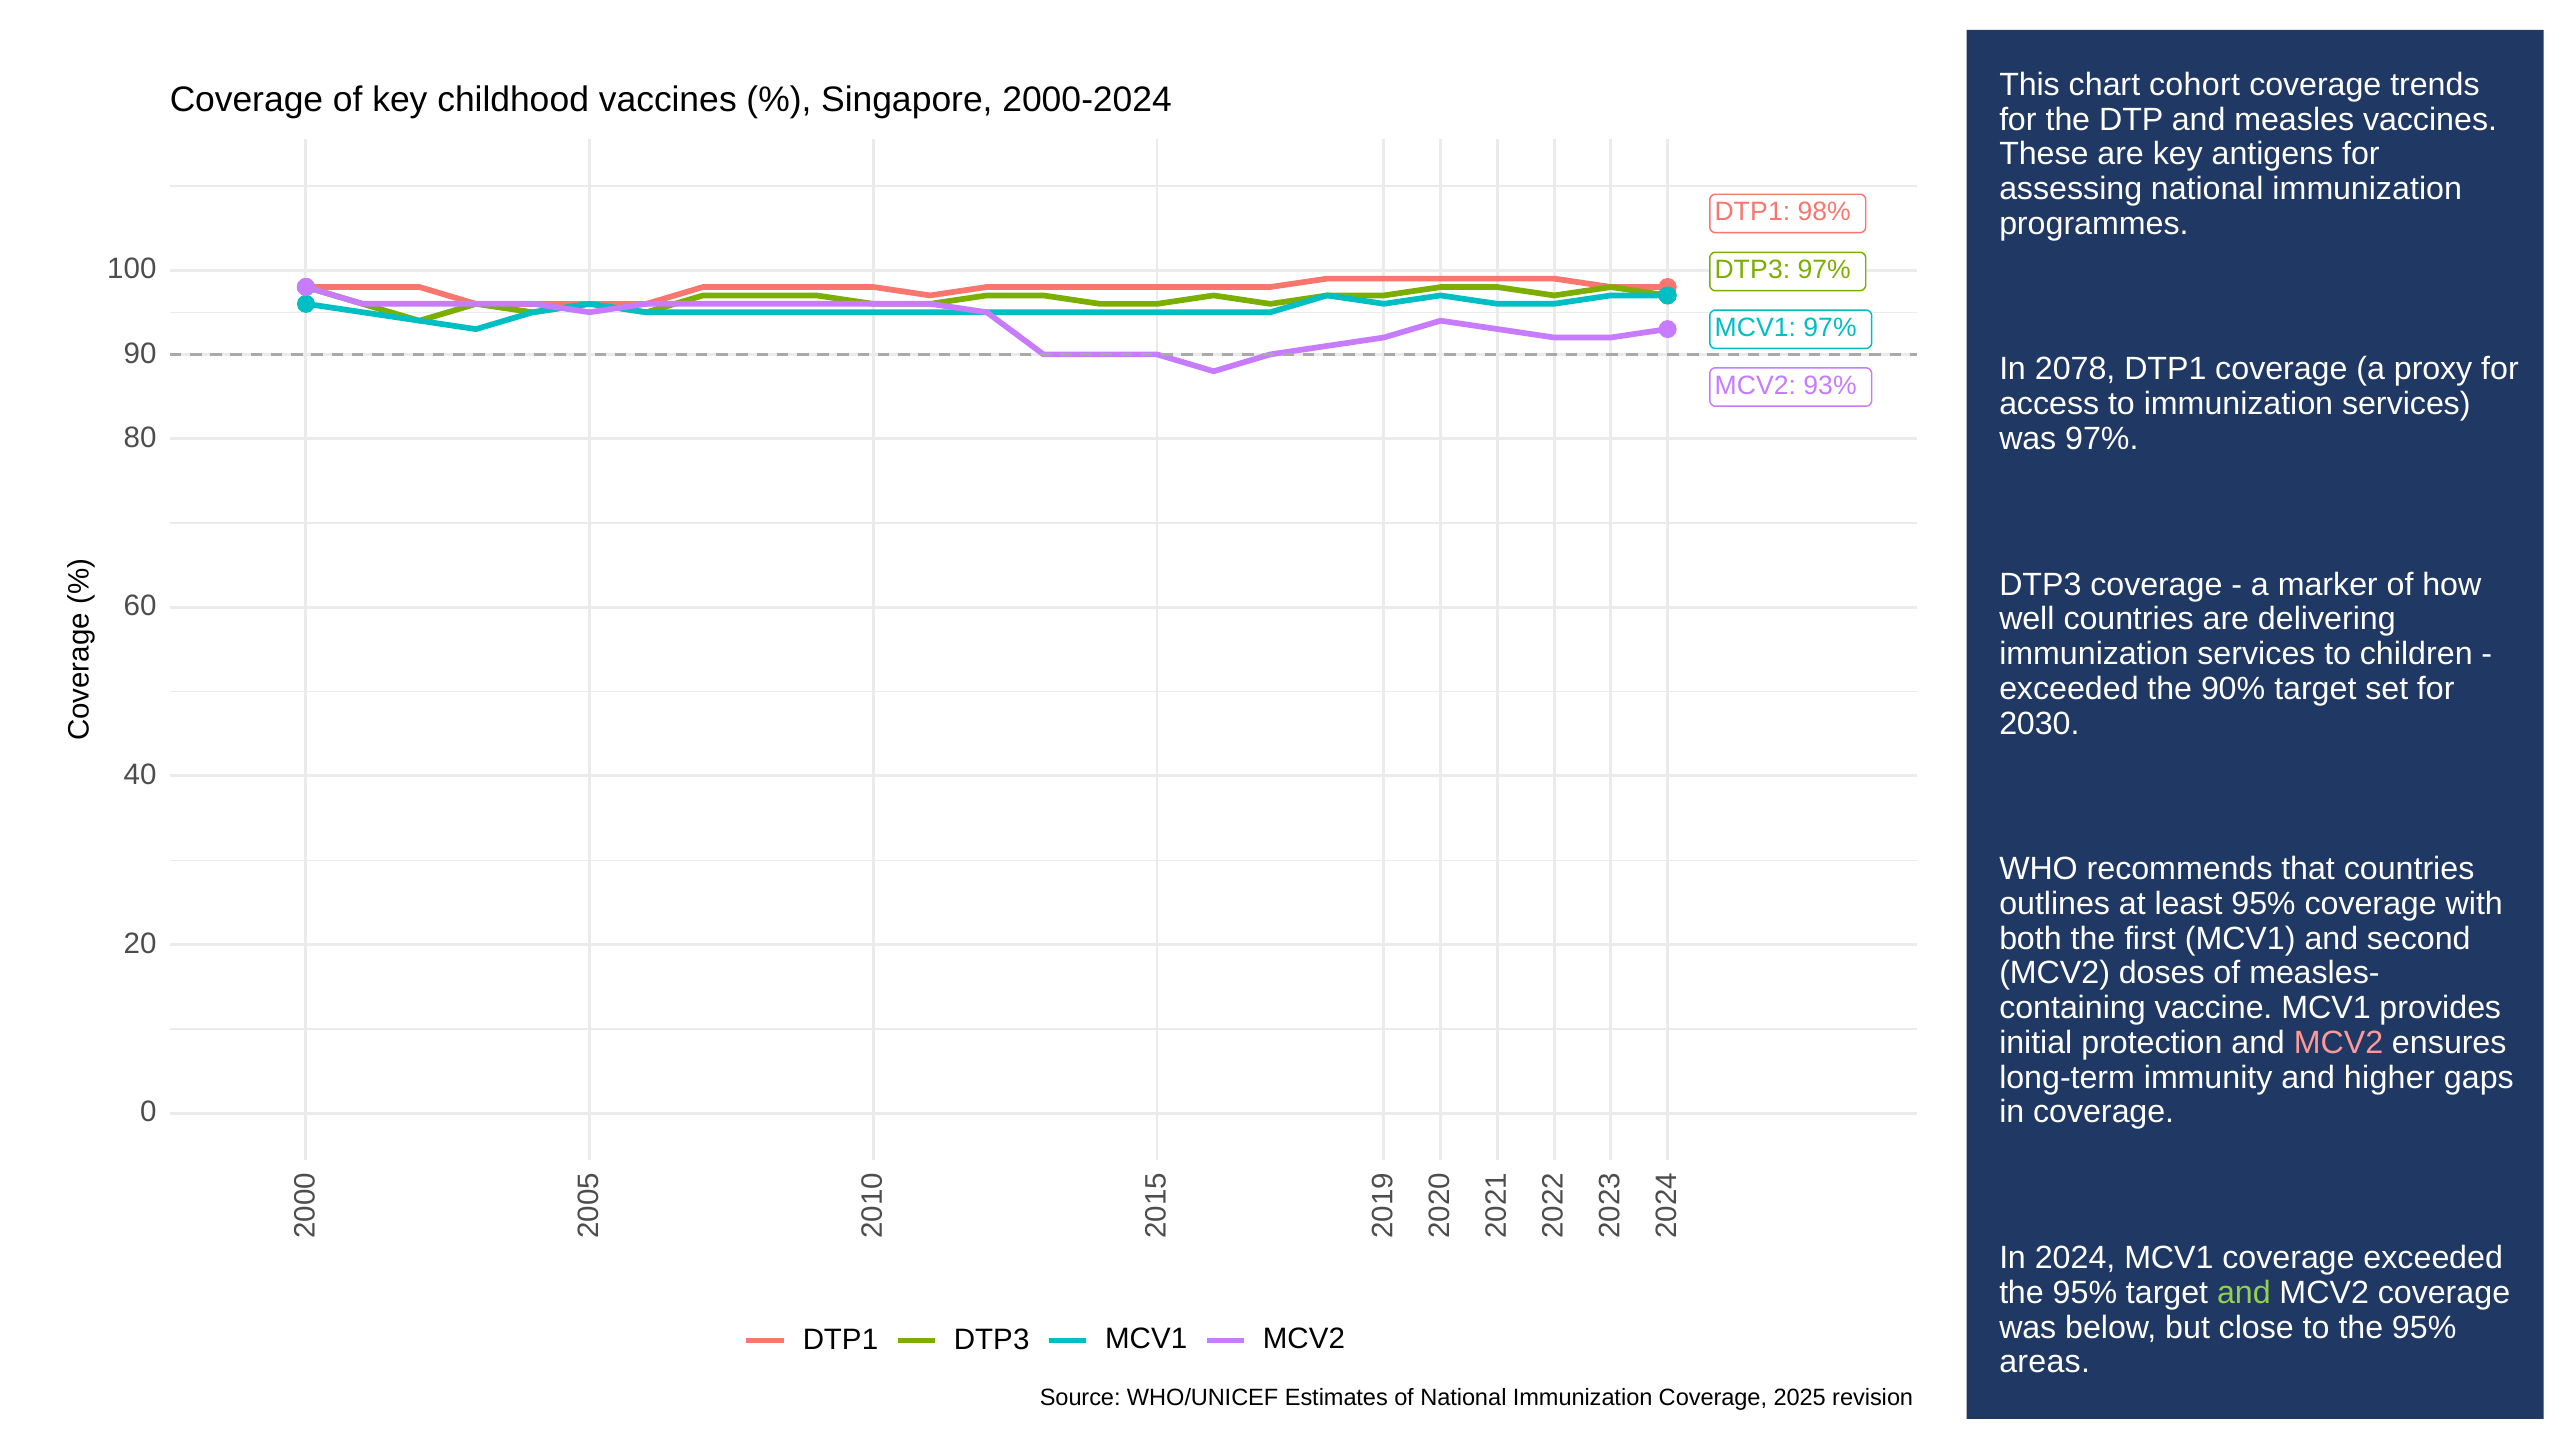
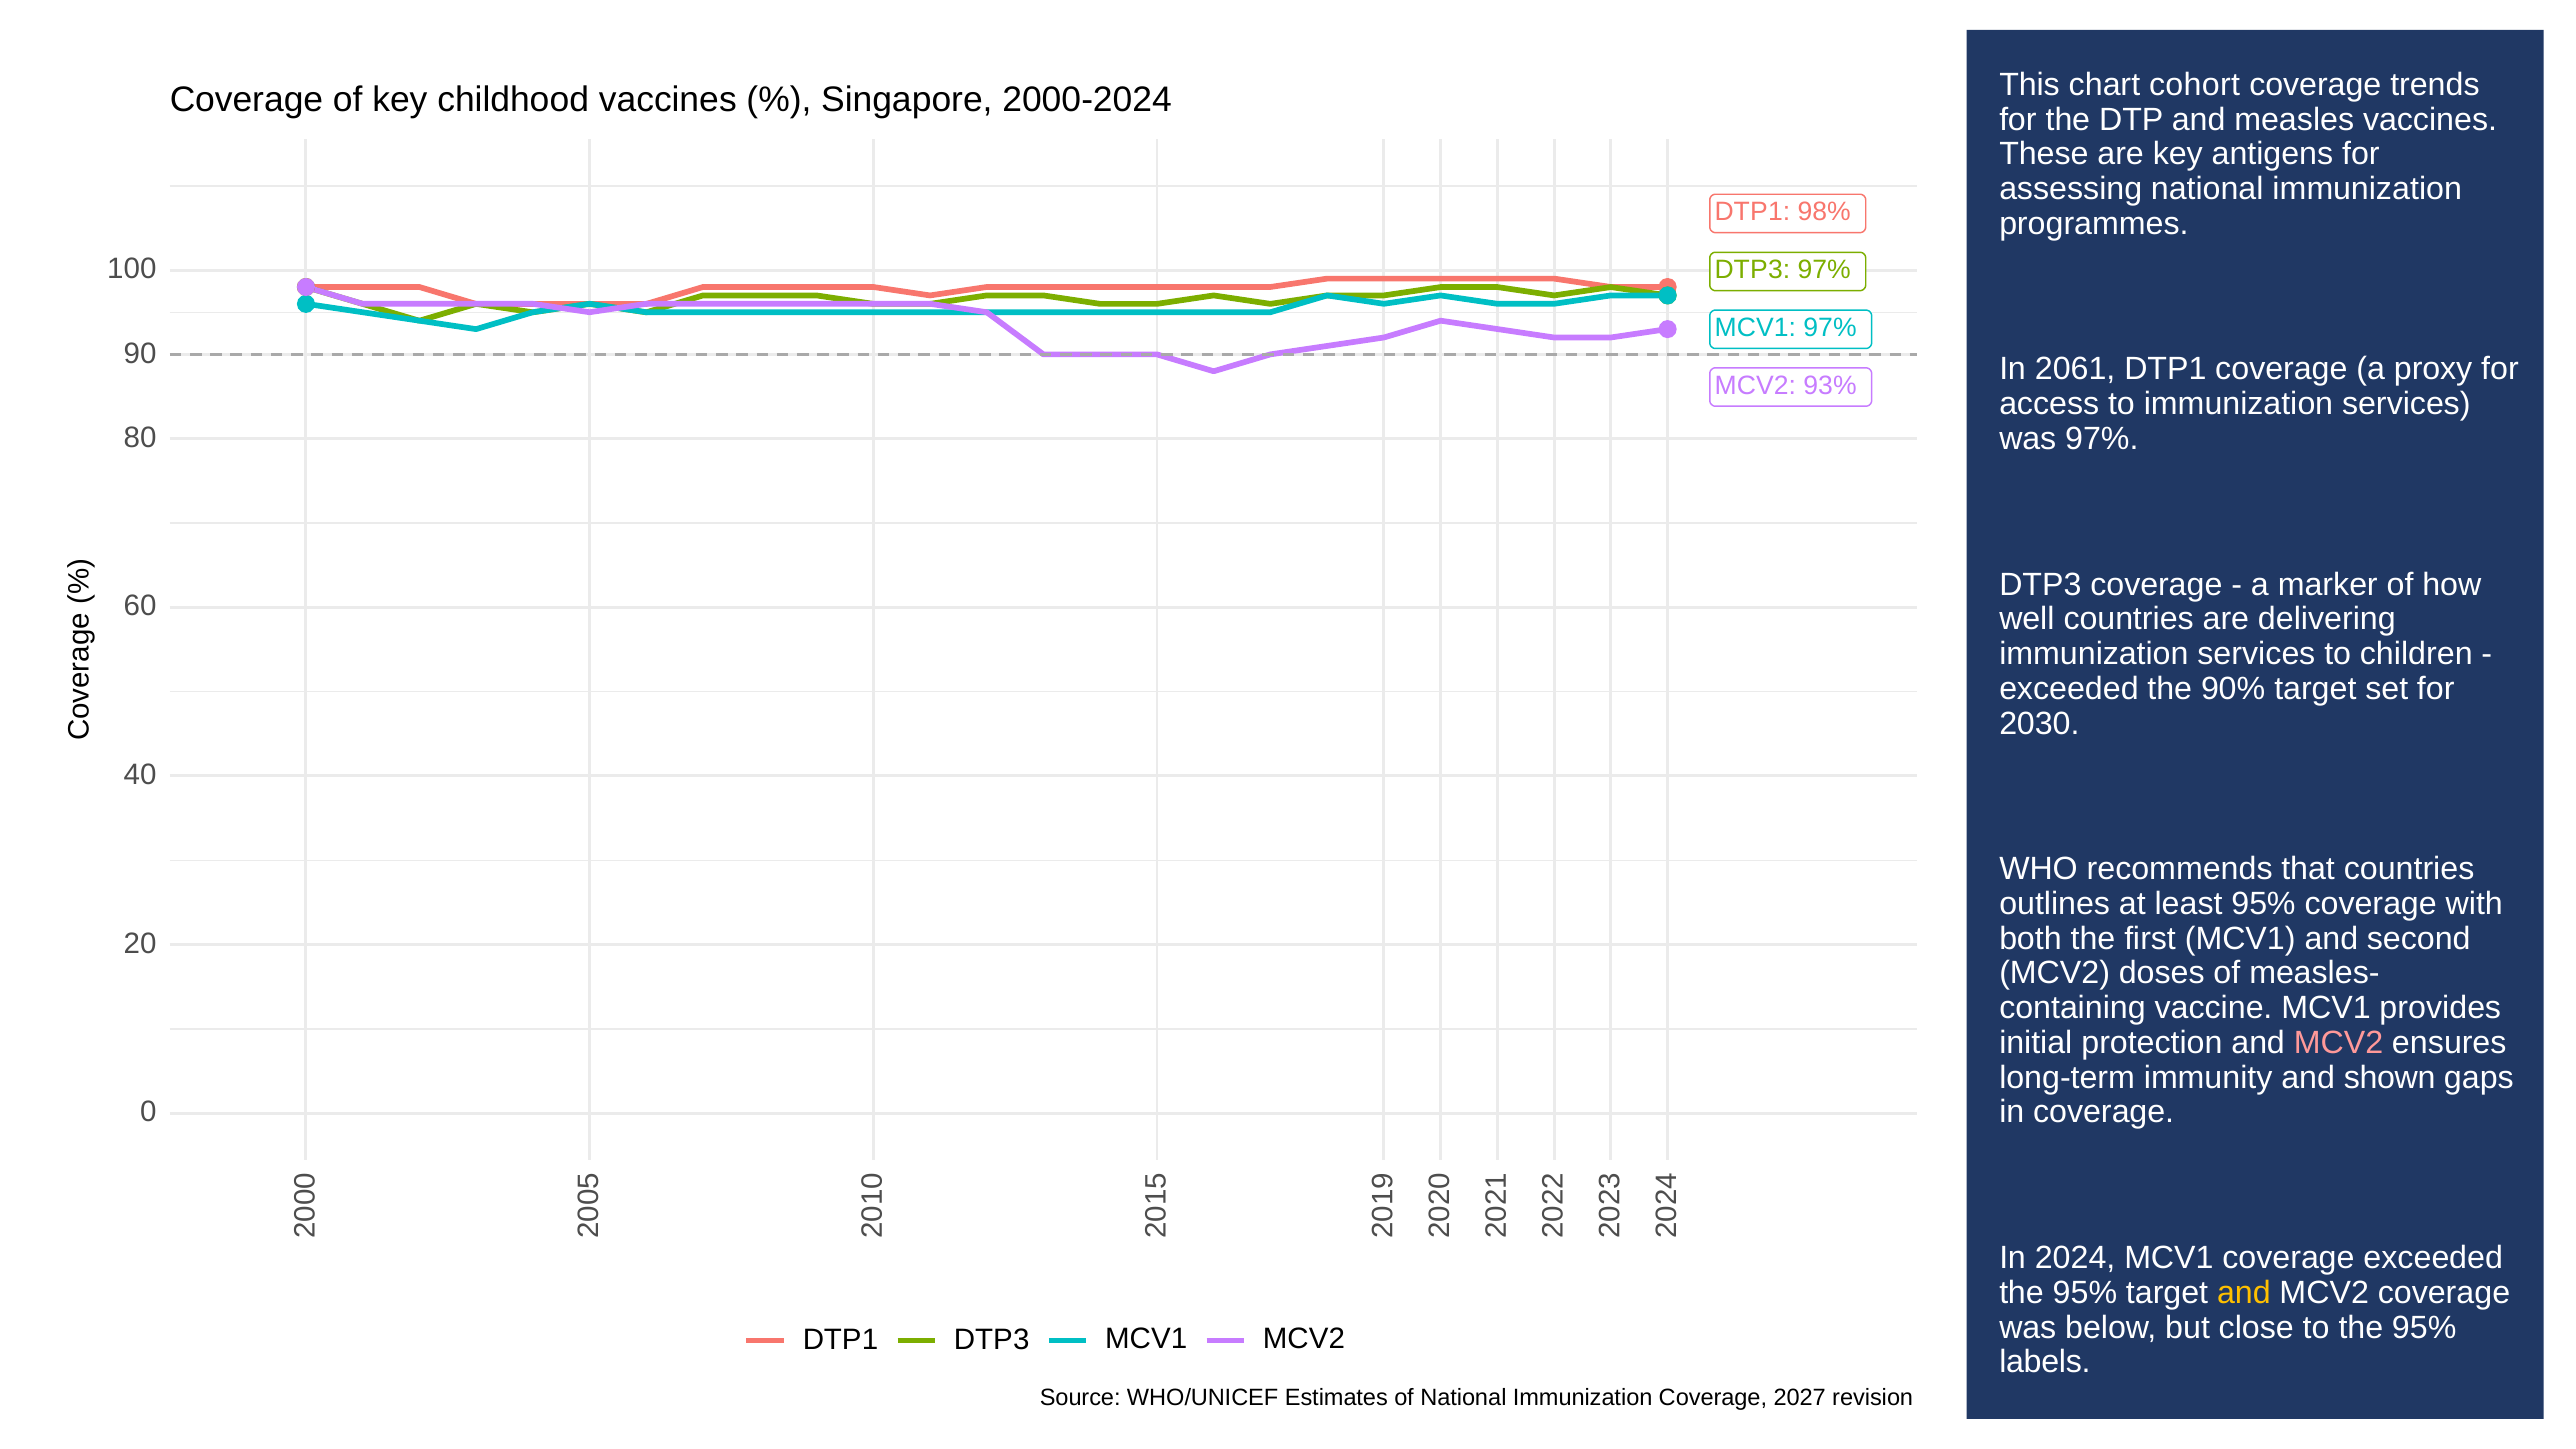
2078: 2078 -> 2061 (2075, 369)
higher: higher -> shown (2390, 1078)
and colour: light green -> yellow (2244, 1293)
areas: areas -> labels (2045, 1362)
2025: 2025 -> 2027 (1800, 1398)
